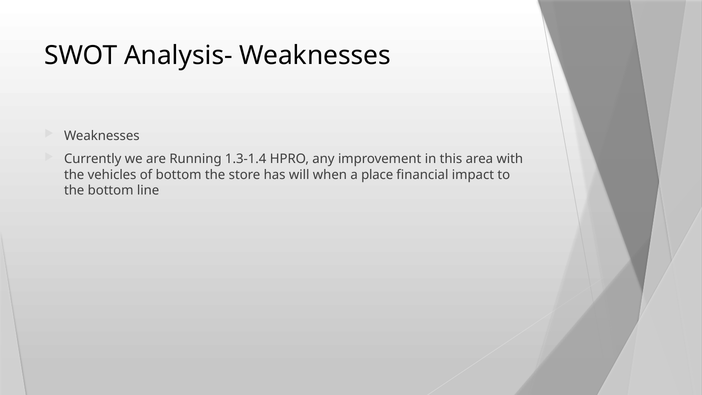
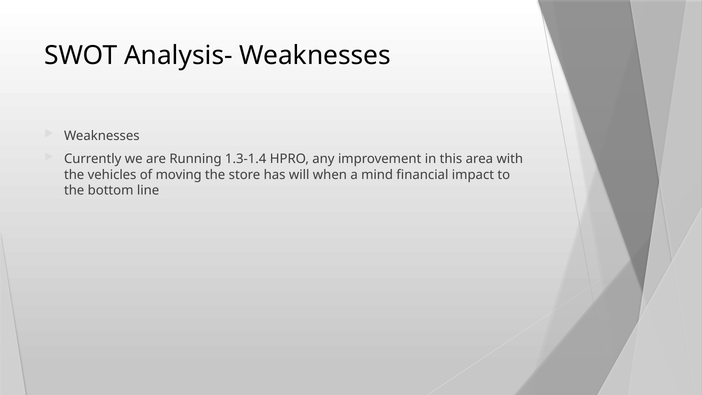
of bottom: bottom -> moving (179, 175)
place: place -> mind (377, 175)
